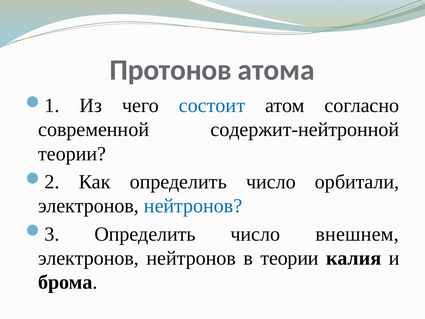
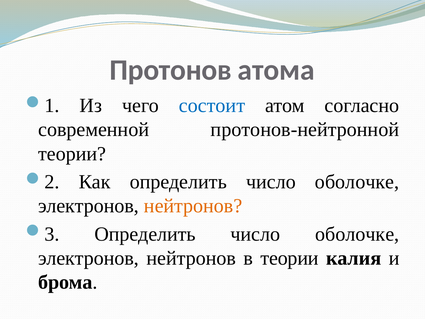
содержит-нейтронной: содержит-нейтронной -> протонов-нейтронной (305, 130)
Как определить число орбитали: орбитали -> оболочке (357, 182)
нейтронов colour: blue -> orange (193, 206)
внешнем: внешнем -> оболочке (357, 234)
